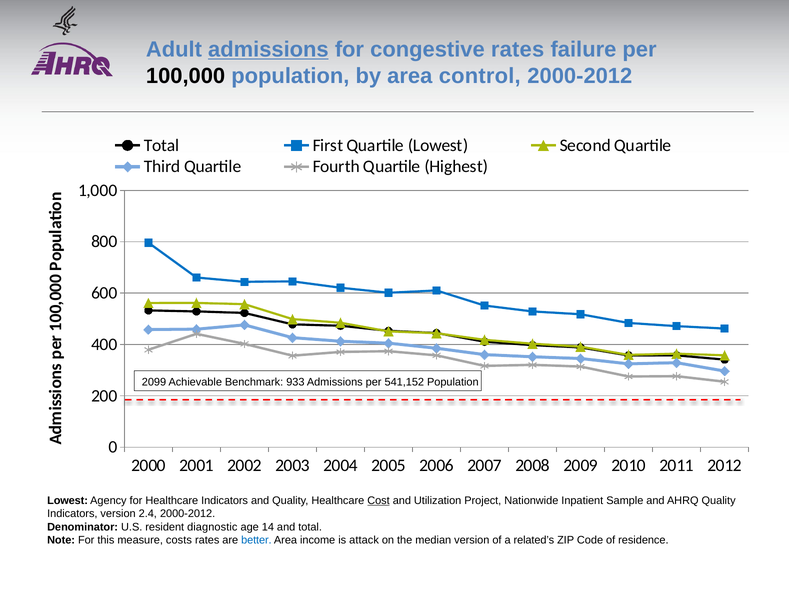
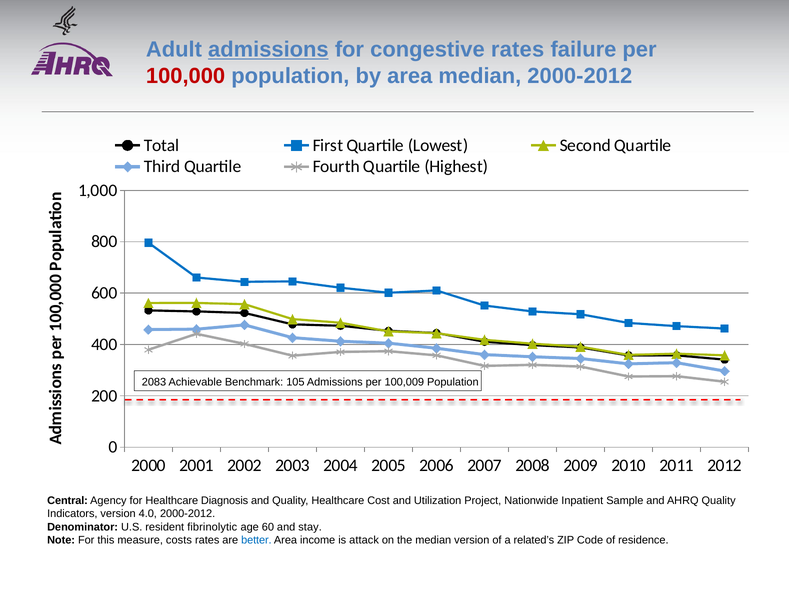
100,000 colour: black -> red (186, 76)
area control: control -> median (480, 76)
2099: 2099 -> 2083 (154, 382)
933: 933 -> 105 (295, 382)
541,152: 541,152 -> 100,009 (404, 382)
Lowest: Lowest -> Central (68, 500)
Healthcare Indicators: Indicators -> Diagnosis (225, 500)
Cost underline: present -> none (378, 500)
2.4: 2.4 -> 4.0 (148, 514)
diagnostic: diagnostic -> fibrinolytic (212, 527)
14: 14 -> 60 (268, 527)
and total: total -> stay (310, 527)
